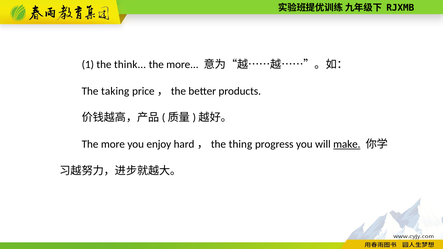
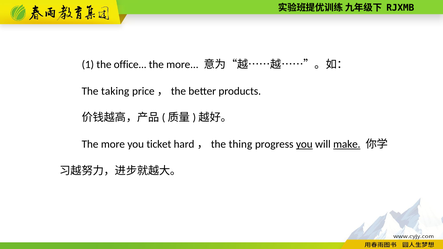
think: think -> office (130, 65)
enjoy: enjoy -> ticket (159, 144)
you underline: none -> present (304, 144)
